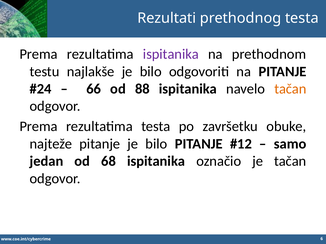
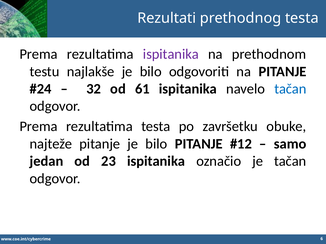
66: 66 -> 32 (94, 89)
88: 88 -> 61 (142, 89)
tačan colour: orange -> blue (290, 89)
68: 68 -> 23 (109, 162)
